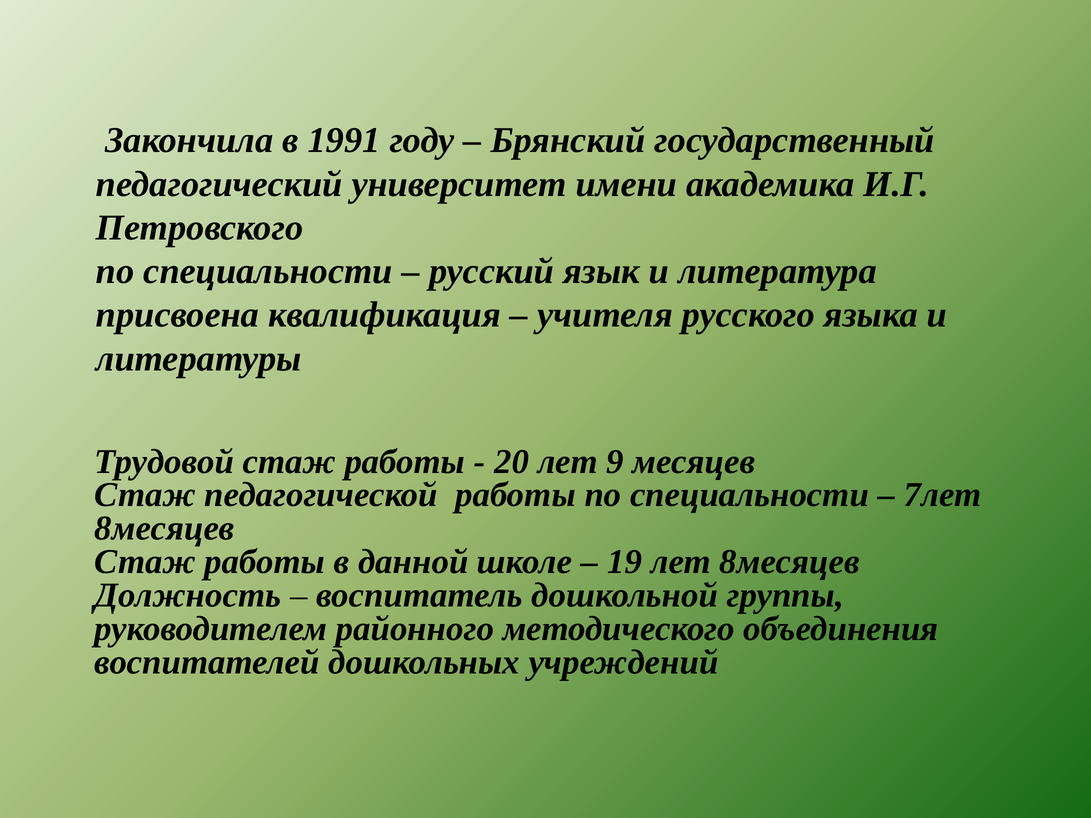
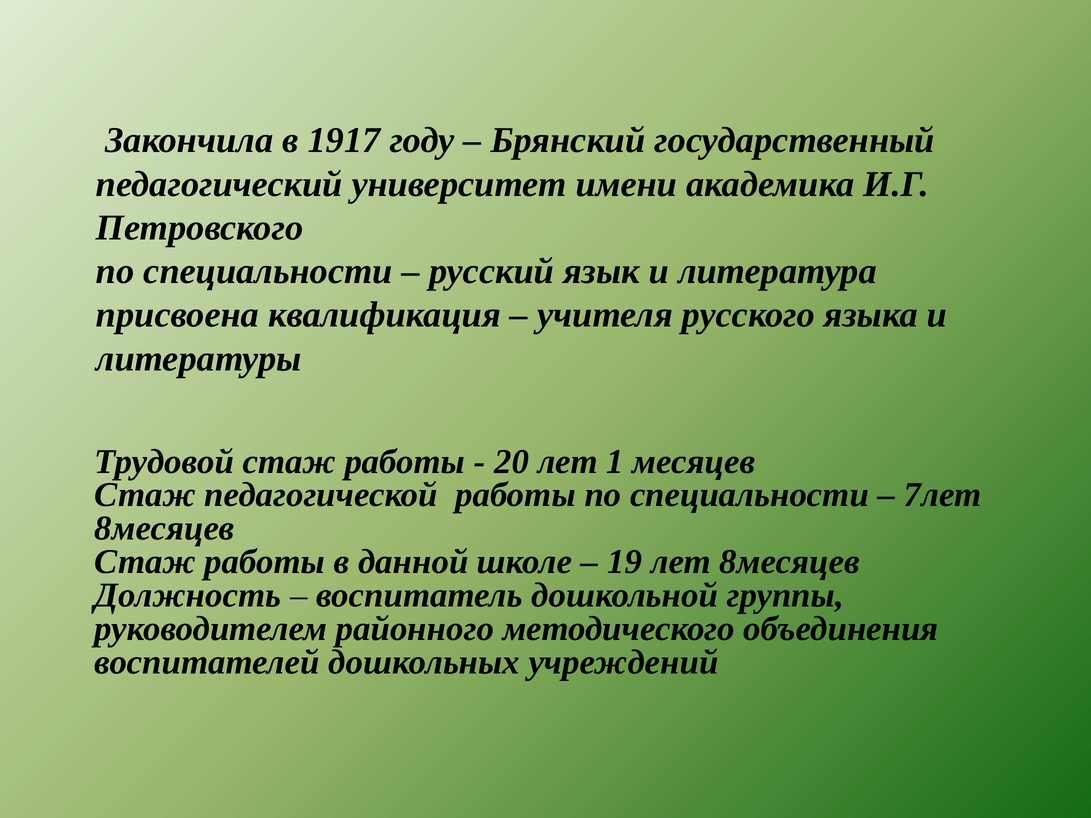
1991: 1991 -> 1917 (344, 141)
9: 9 -> 1 (615, 462)
